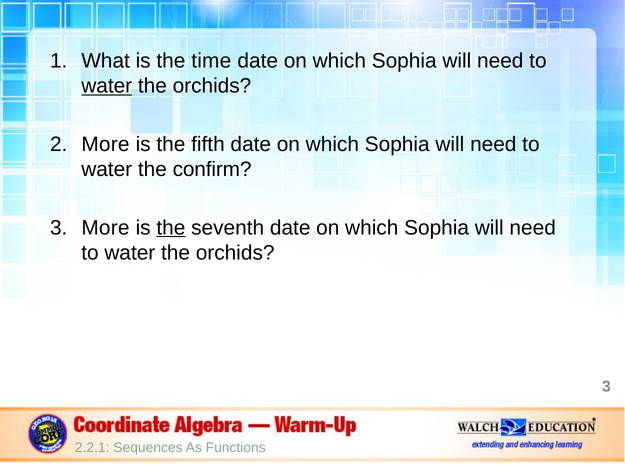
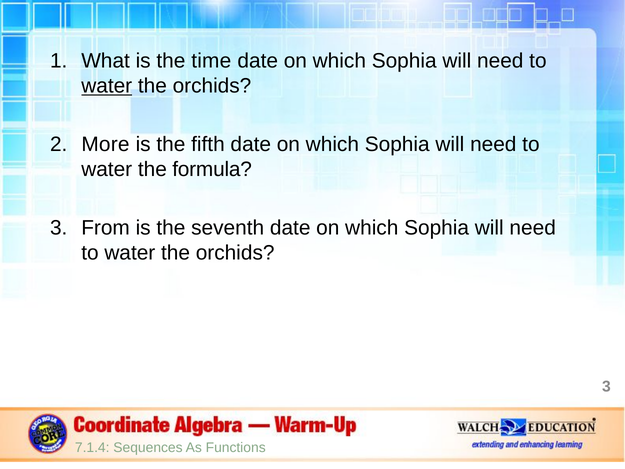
confirm: confirm -> formula (212, 169)
3 More: More -> From (106, 227)
the underline: present -> none (171, 227)
2.2.1: 2.2.1 -> 7.1.4 (92, 447)
